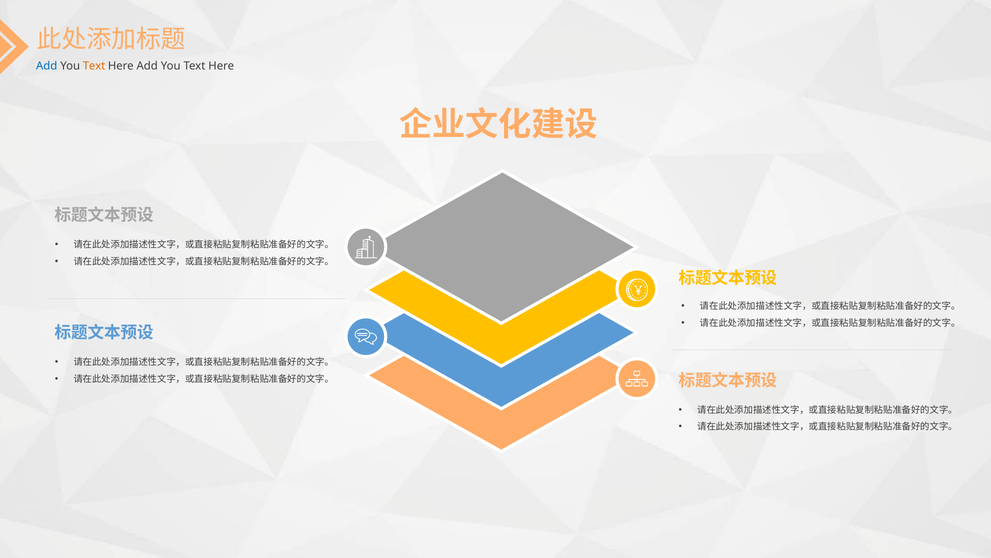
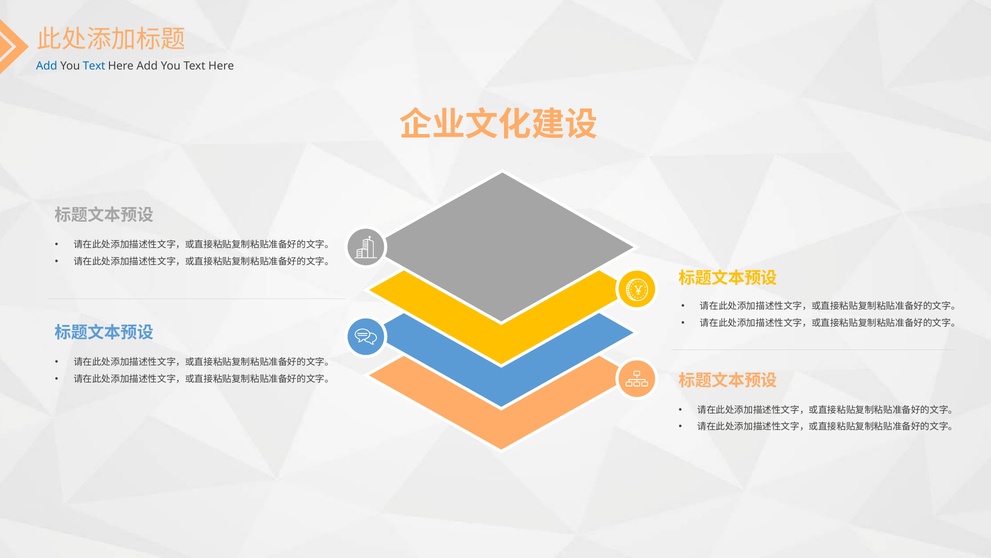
Text colour: orange -> blue (94, 66)
